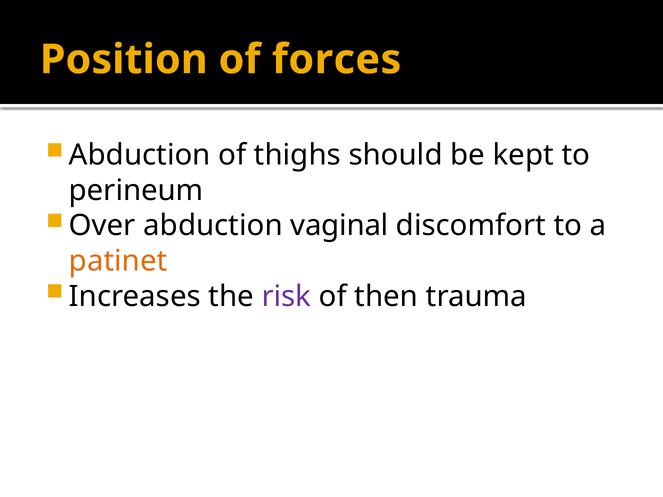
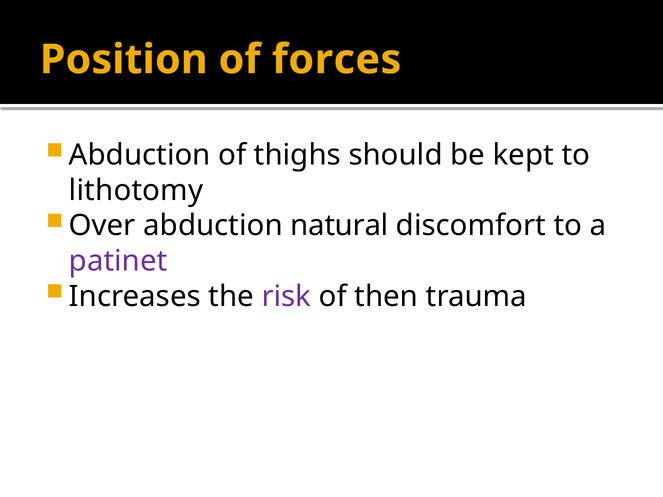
perineum: perineum -> lithotomy (136, 190)
vaginal: vaginal -> natural (339, 226)
patinet colour: orange -> purple (118, 261)
